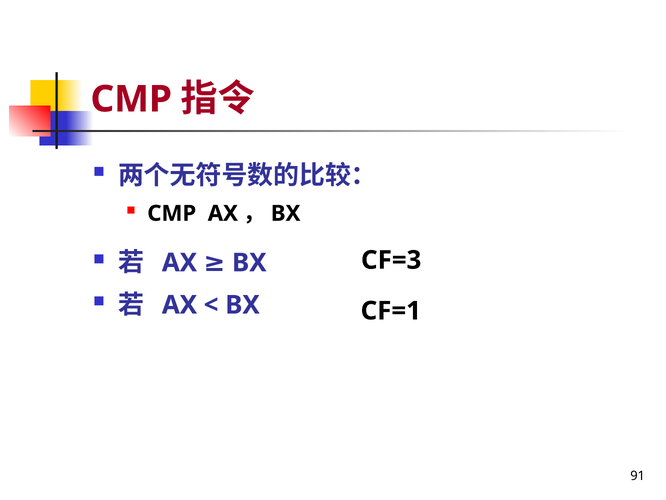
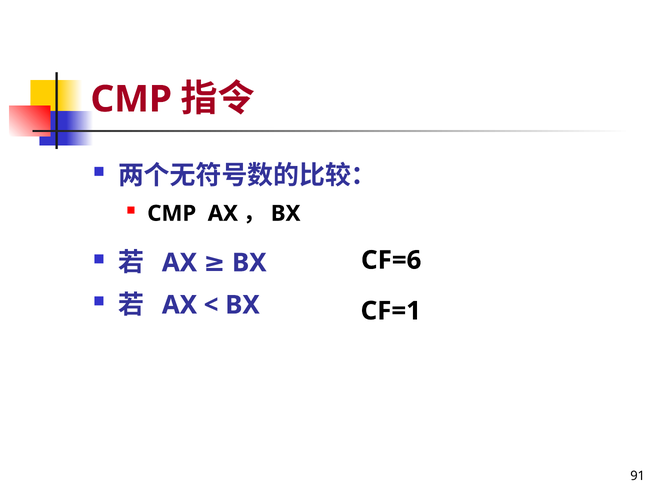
CF=3: CF=3 -> CF=6 (391, 260)
